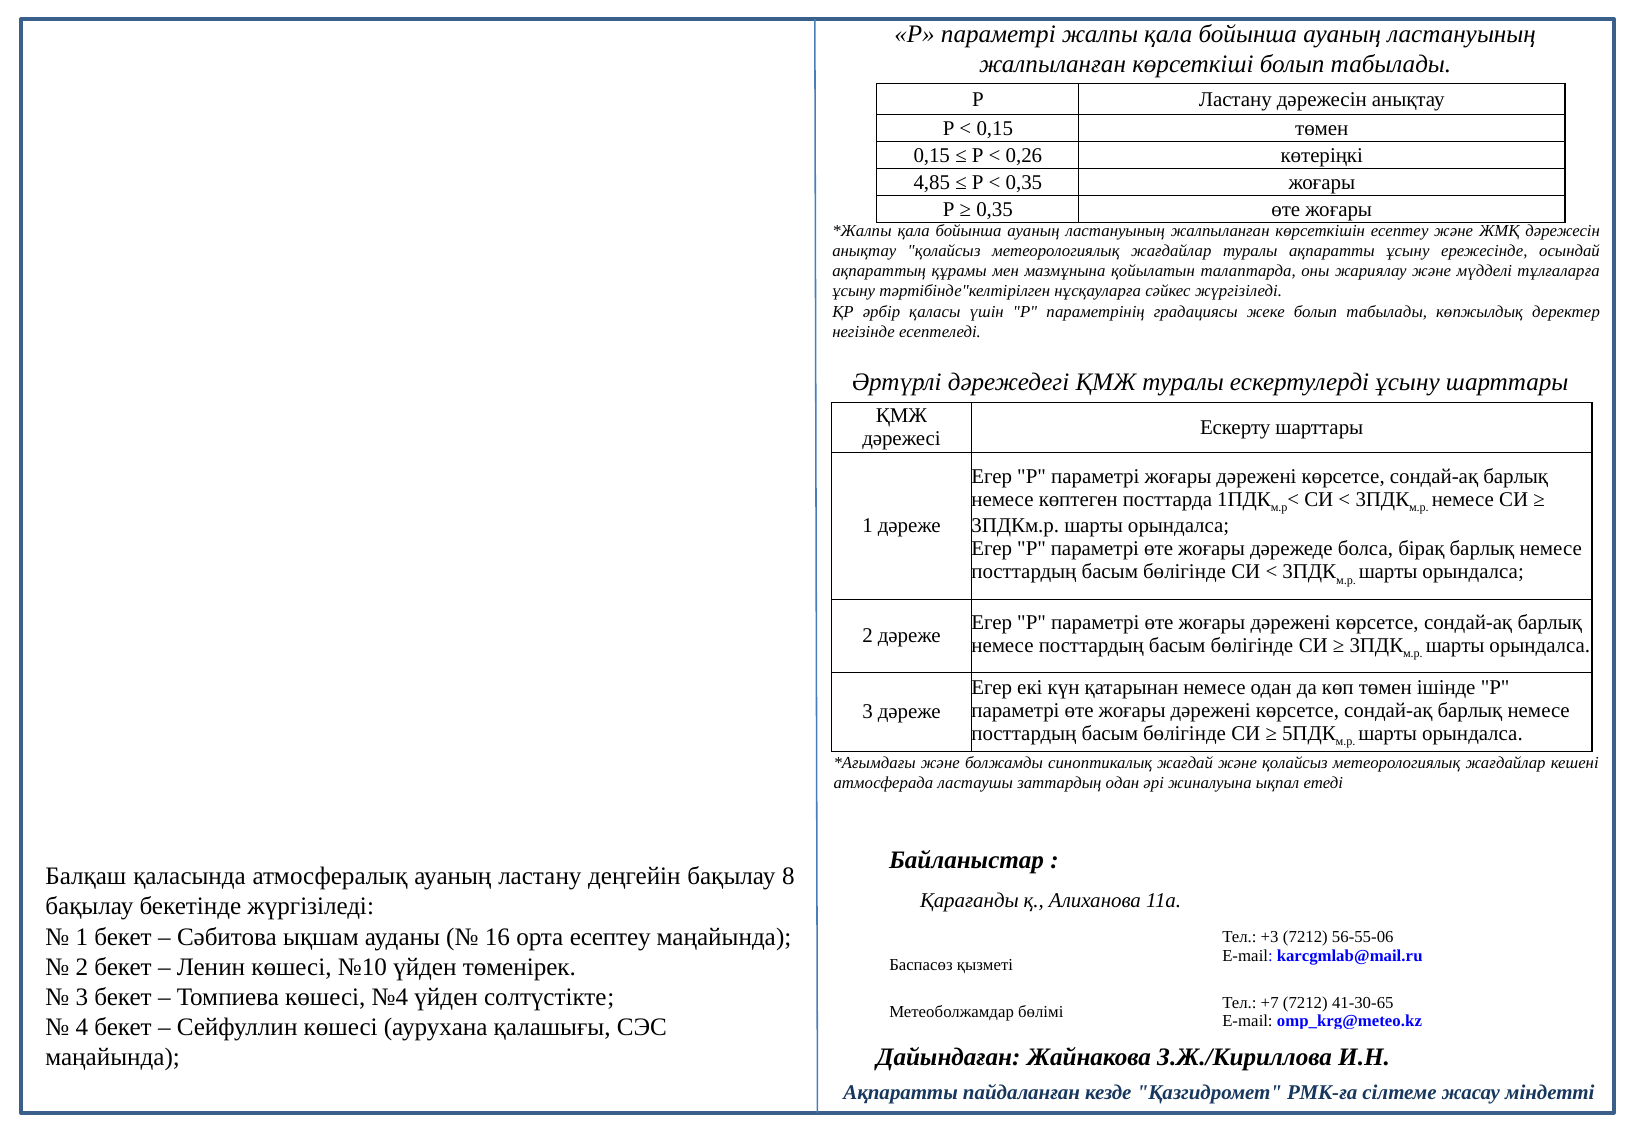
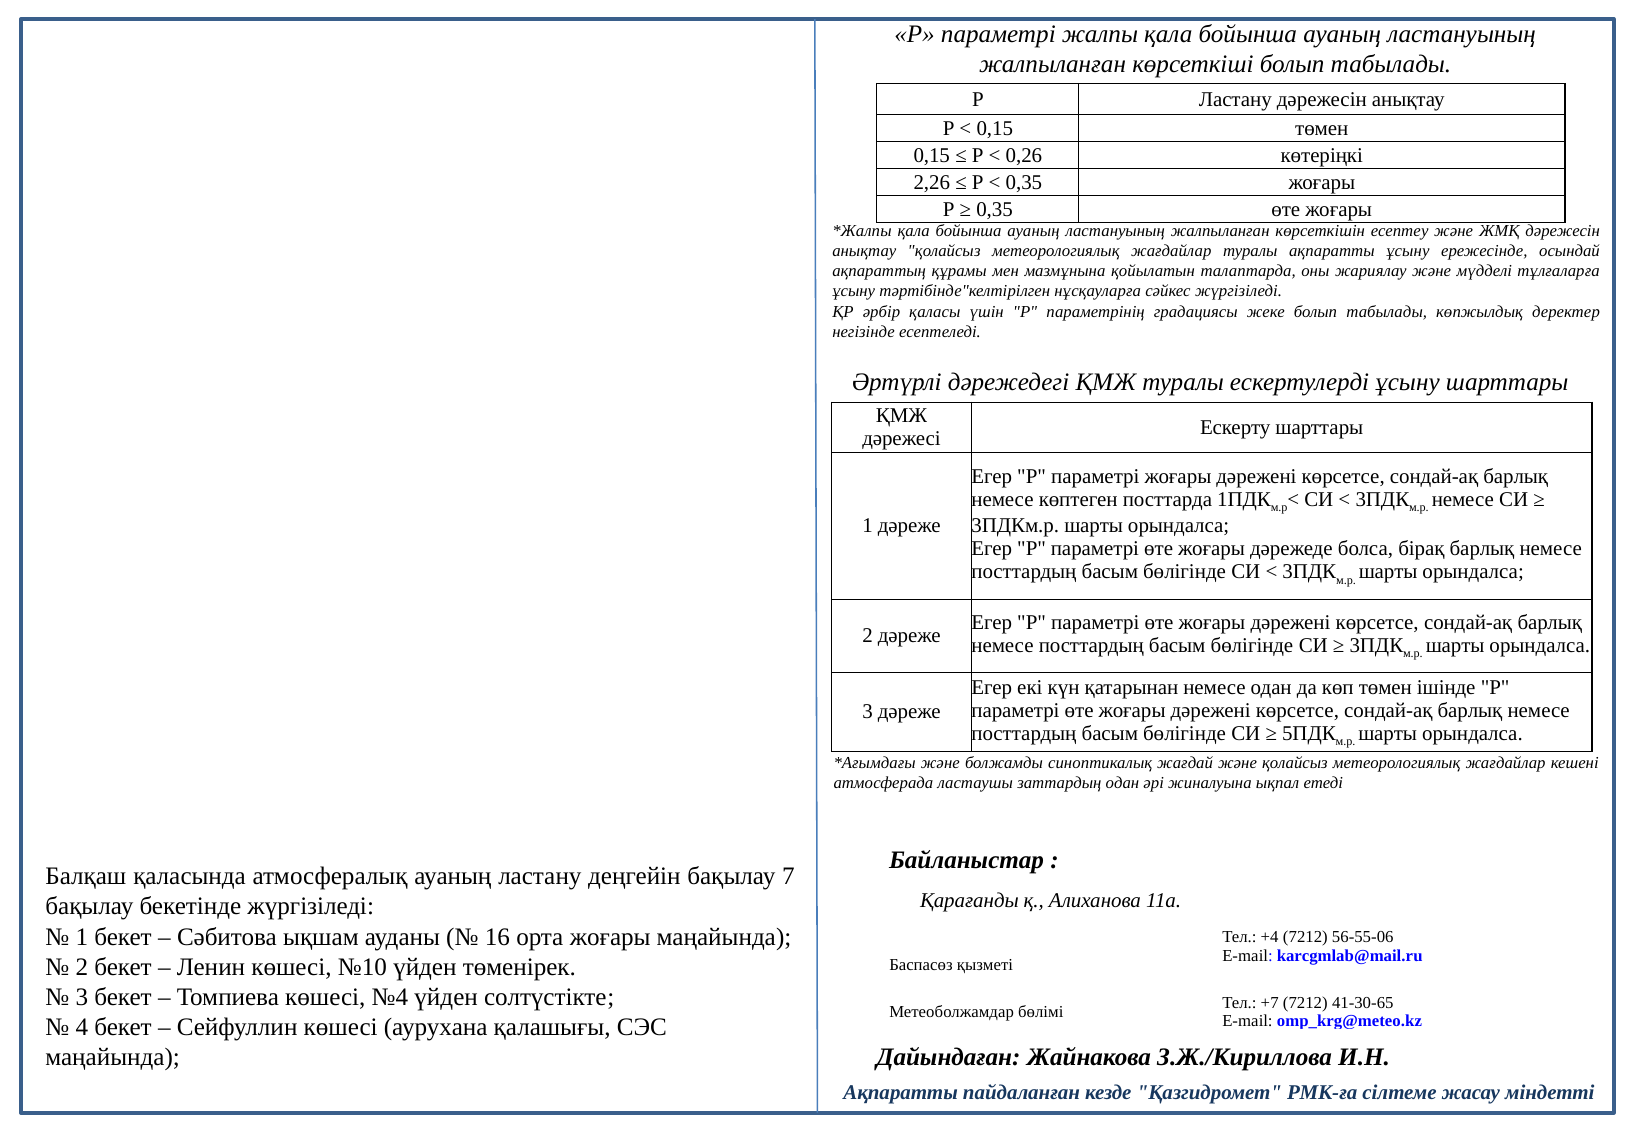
4,85: 4,85 -> 2,26 (932, 183)
8: 8 -> 7 (788, 876)
орта есептеу: есептеу -> жоғары (610, 937)
+3: +3 -> +4 (1270, 937)
